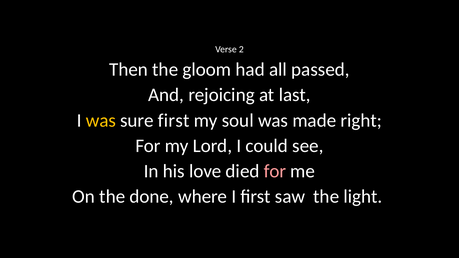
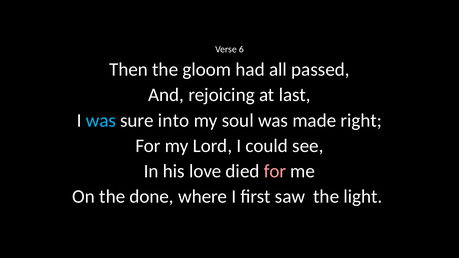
2: 2 -> 6 (241, 49)
was colour: yellow -> light blue (101, 120)
sure first: first -> into (174, 120)
